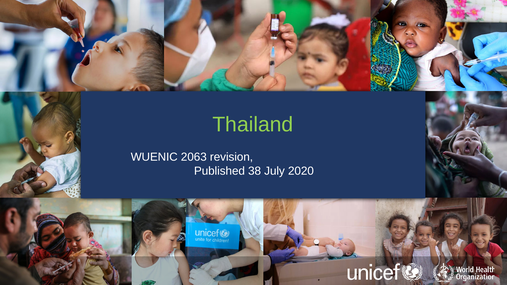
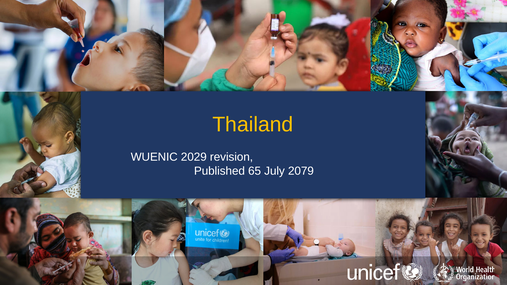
Thailand colour: light green -> yellow (253, 125)
2063: 2063 -> 2029 (194, 157)
38: 38 -> 65 (255, 171)
2020: 2020 -> 2079 (301, 171)
